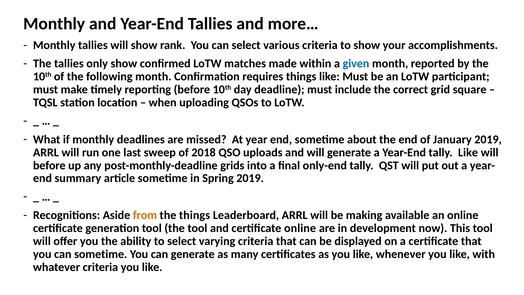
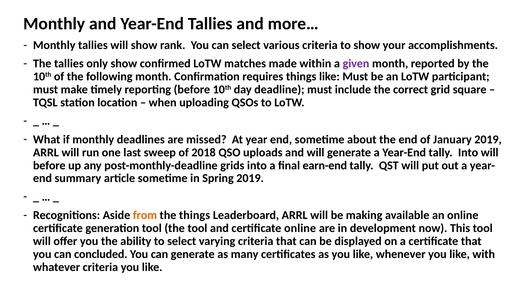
given colour: blue -> purple (356, 64)
tally Like: Like -> Into (468, 152)
only-end: only-end -> earn-end (325, 165)
can sometime: sometime -> concluded (101, 254)
